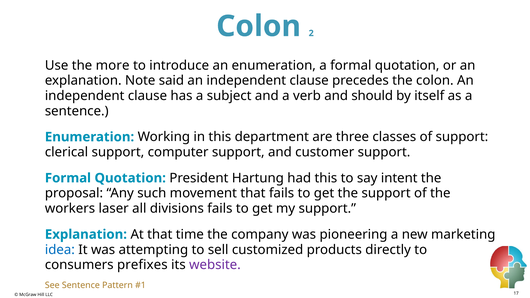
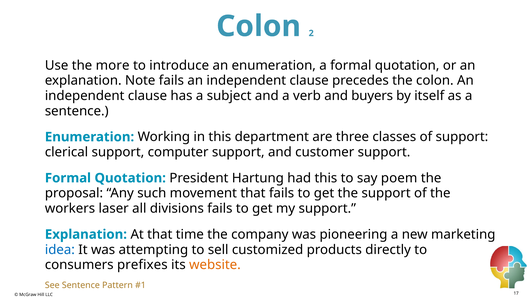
Note said: said -> fails (171, 81)
should: should -> buyers (372, 96)
intent: intent -> poem (399, 178)
website colour: purple -> orange (215, 265)
